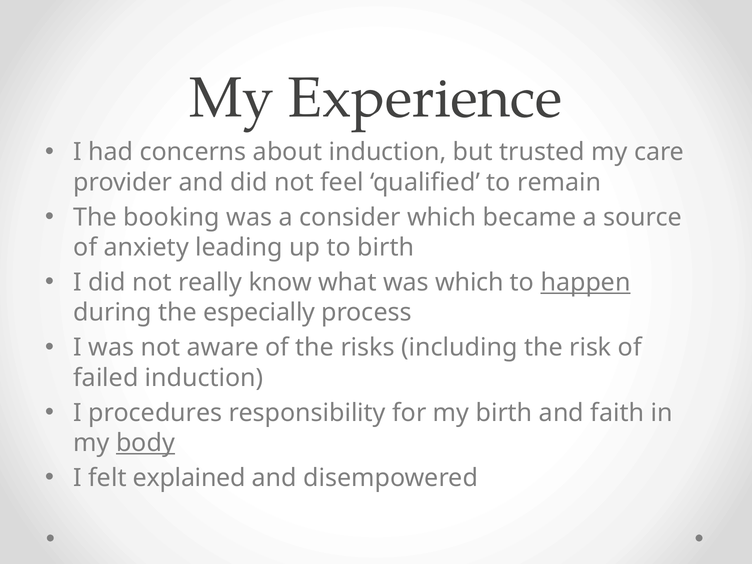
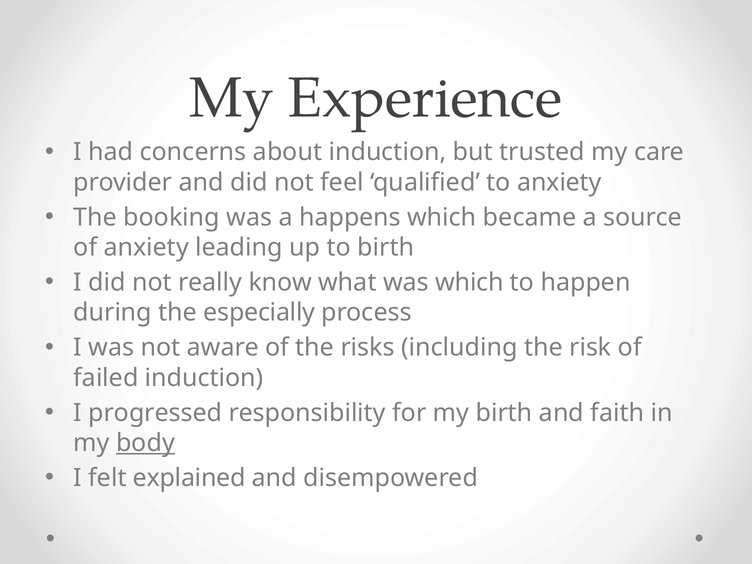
to remain: remain -> anxiety (559, 182)
consider: consider -> happens (350, 217)
happen underline: present -> none (586, 282)
procedures: procedures -> progressed (155, 413)
